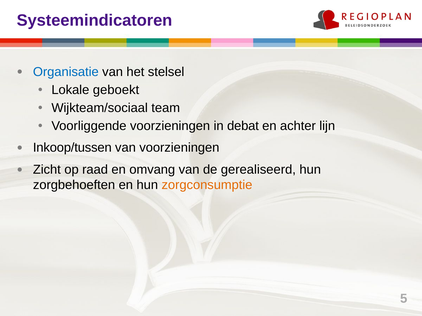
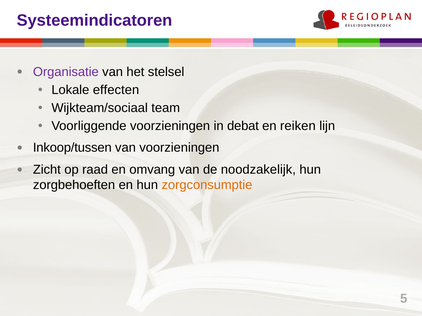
Organisatie colour: blue -> purple (66, 72)
geboekt: geboekt -> effecten (116, 90)
achter: achter -> reiken (298, 126)
gerealiseerd: gerealiseerd -> noodzakelijk (258, 170)
